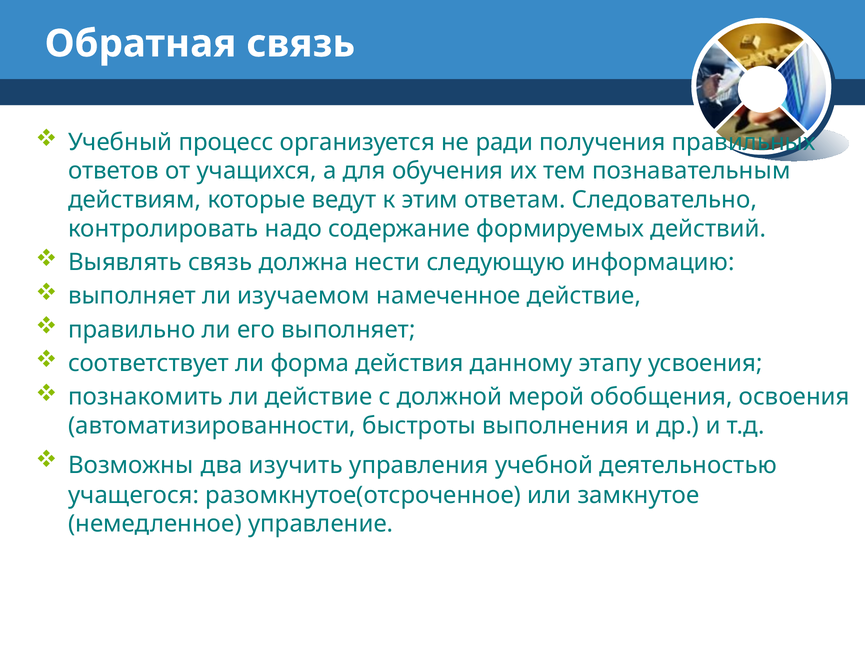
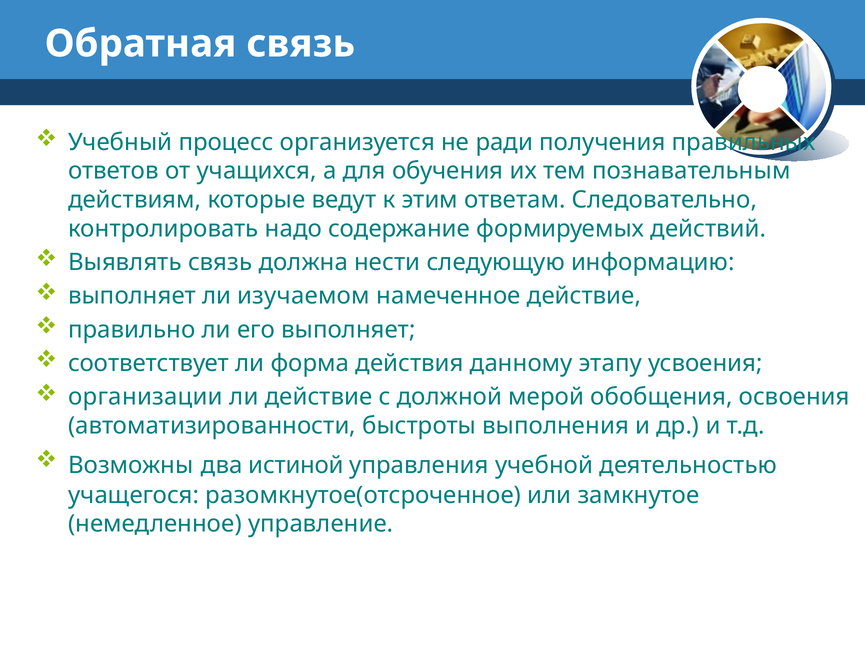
познакомить: познакомить -> организации (146, 397)
изучить: изучить -> истиной (296, 465)
